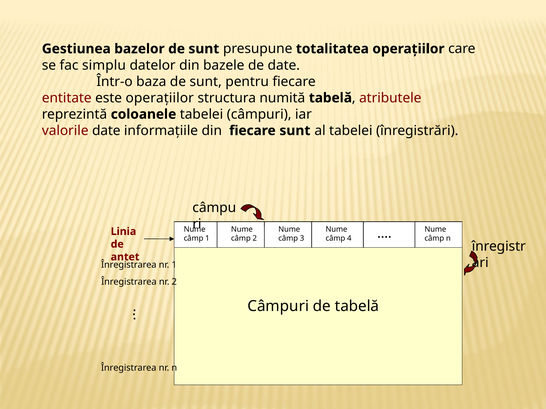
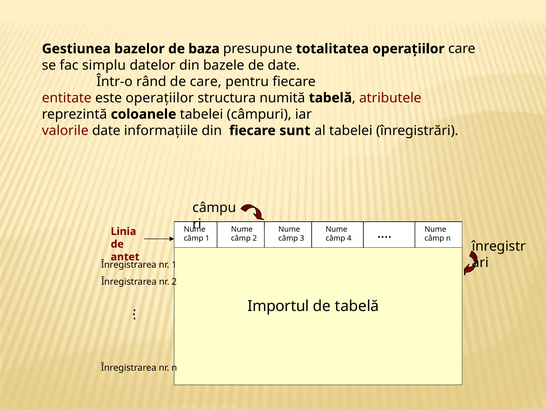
bazelor de sunt: sunt -> baza (204, 49)
baza: baza -> rând (151, 82)
sunt: sunt -> care (206, 82)
Câmpuri: Câmpuri -> Importul (278, 307)
